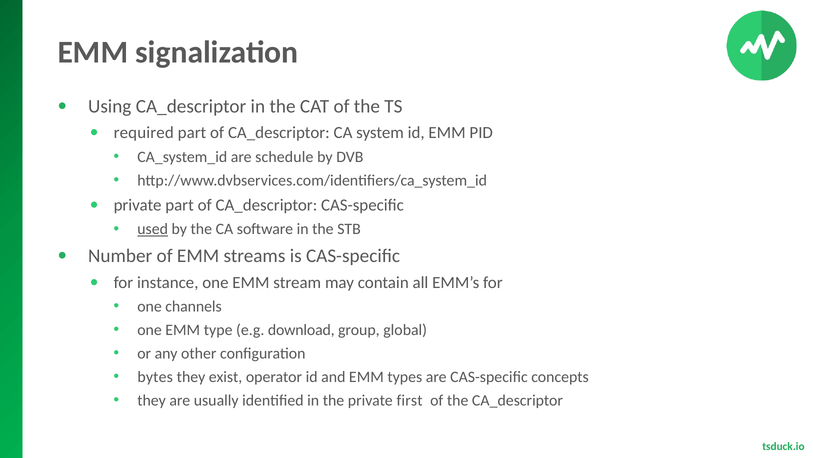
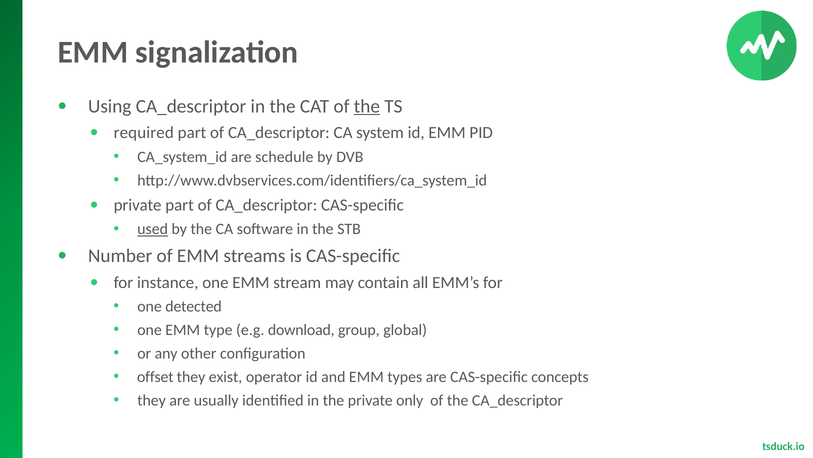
the underline: none -> present (367, 106)
channels: channels -> detected (194, 306)
bytes: bytes -> offset (155, 377)
first: first -> only (410, 400)
